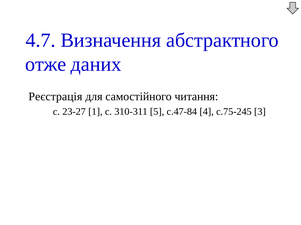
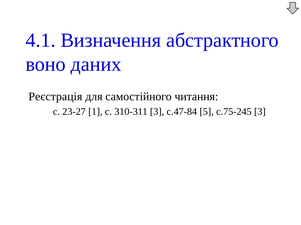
4.7: 4.7 -> 4.1 (41, 40)
отже: отже -> воно (46, 64)
310-311 5: 5 -> 3 (157, 112)
4: 4 -> 5 (207, 112)
